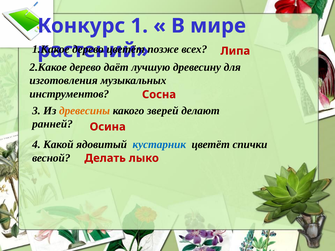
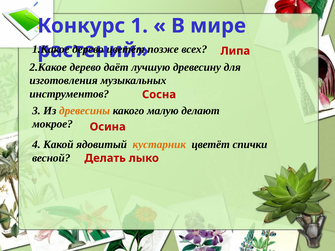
зверей: зверей -> малую (163, 111)
ранней: ранней -> мокрое (52, 124)
кустарник colour: blue -> orange (159, 145)
